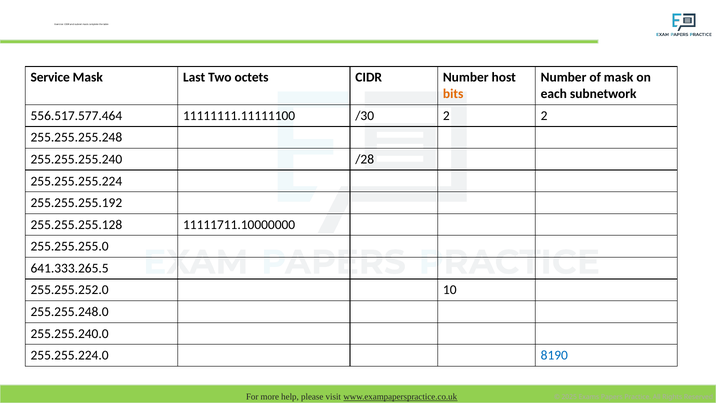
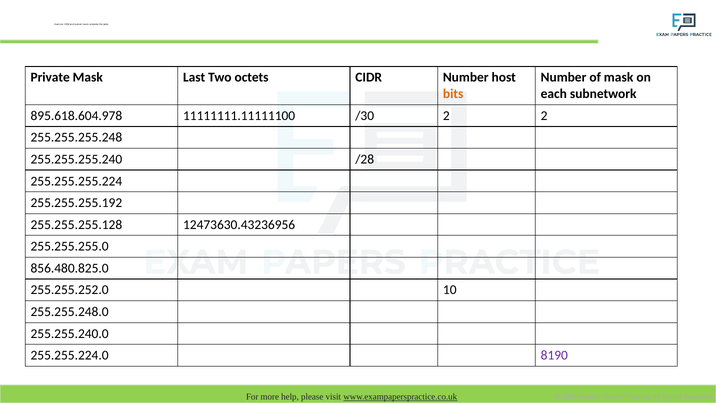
Service: Service -> Private (50, 78)
556.517.577.464: 556.517.577.464 -> 895.618.604.978 (76, 116)
11111711.10000000: 11111711.10000000 -> 12473630.43236956 (239, 225)
641.333.265.5: 641.333.265.5 -> 856.480.825.0 (70, 268)
8190 colour: blue -> purple (554, 355)
